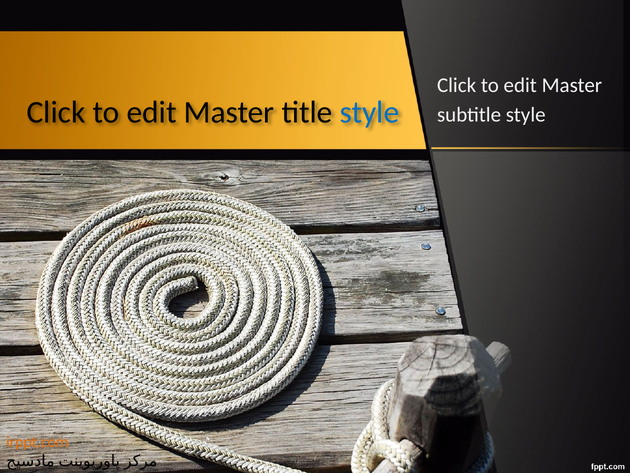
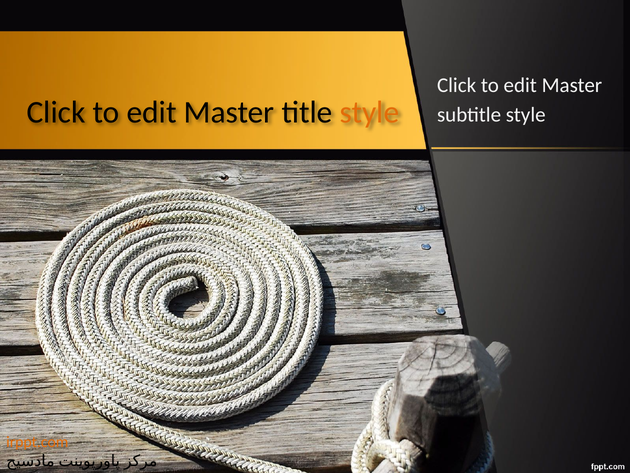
style colour: blue -> orange (369, 112)
